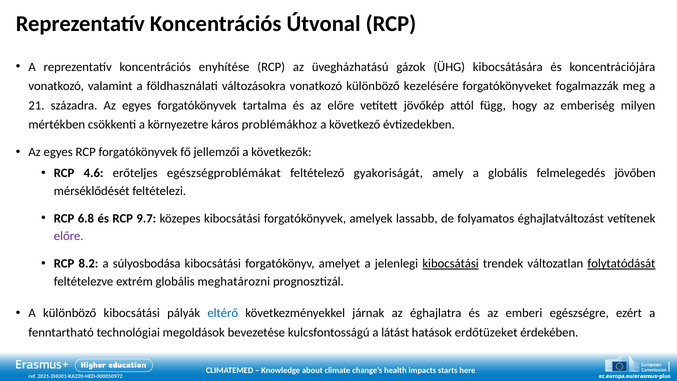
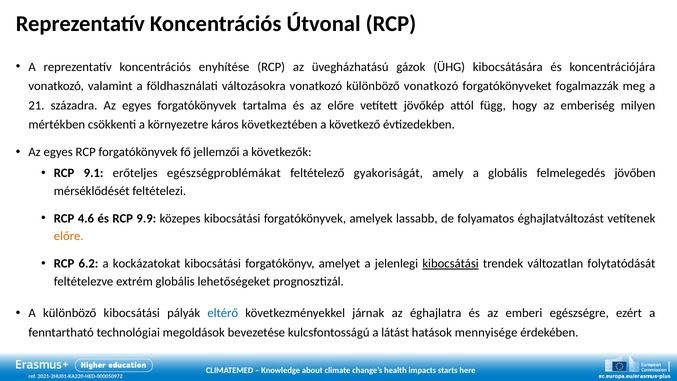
különböző kezelésére: kezelésére -> vonatkozó (431, 86)
problémákhoz: problémákhoz -> következtében (279, 124)
4.6: 4.6 -> 9.1 (94, 173)
6.8: 6.8 -> 4.6 (86, 218)
9.7: 9.7 -> 9.9 (146, 218)
előre colour: purple -> orange (69, 236)
8.2: 8.2 -> 6.2 (88, 263)
súlyosbodása: súlyosbodása -> kockázatokat (147, 263)
folytatódását underline: present -> none (621, 263)
meghatározni: meghatározni -> lehetőségeket (234, 281)
erdőtüzeket: erdőtüzeket -> mennyisége (486, 332)
